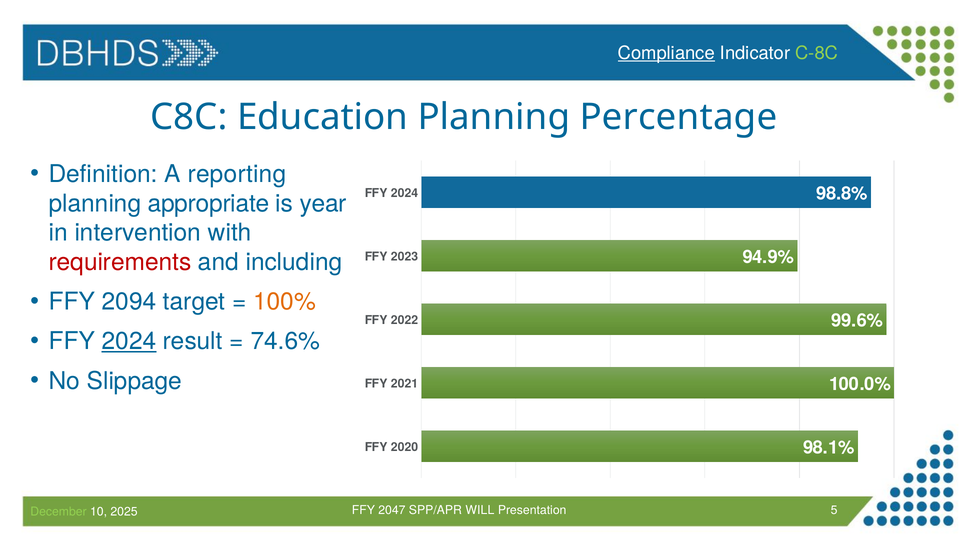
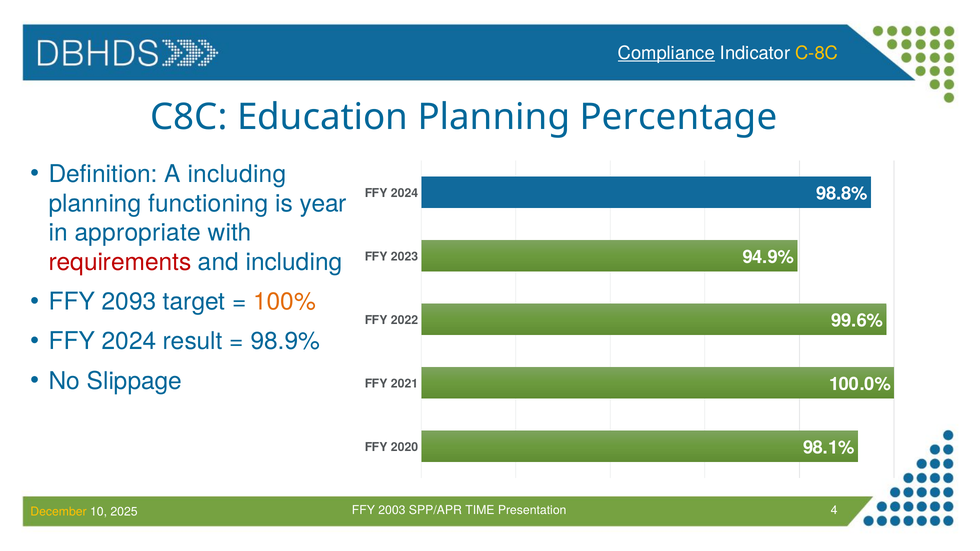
C-8C colour: light green -> yellow (817, 53)
A reporting: reporting -> including (237, 174)
appropriate: appropriate -> functioning (208, 204)
intervention: intervention -> appropriate (138, 233)
2094: 2094 -> 2093 (129, 302)
2024 underline: present -> none (129, 342)
74.6%: 74.6% -> 98.9% (285, 342)
2047: 2047 -> 2003 (392, 510)
WILL: WILL -> TIME (480, 510)
5: 5 -> 4 (834, 510)
December colour: light green -> yellow (58, 512)
